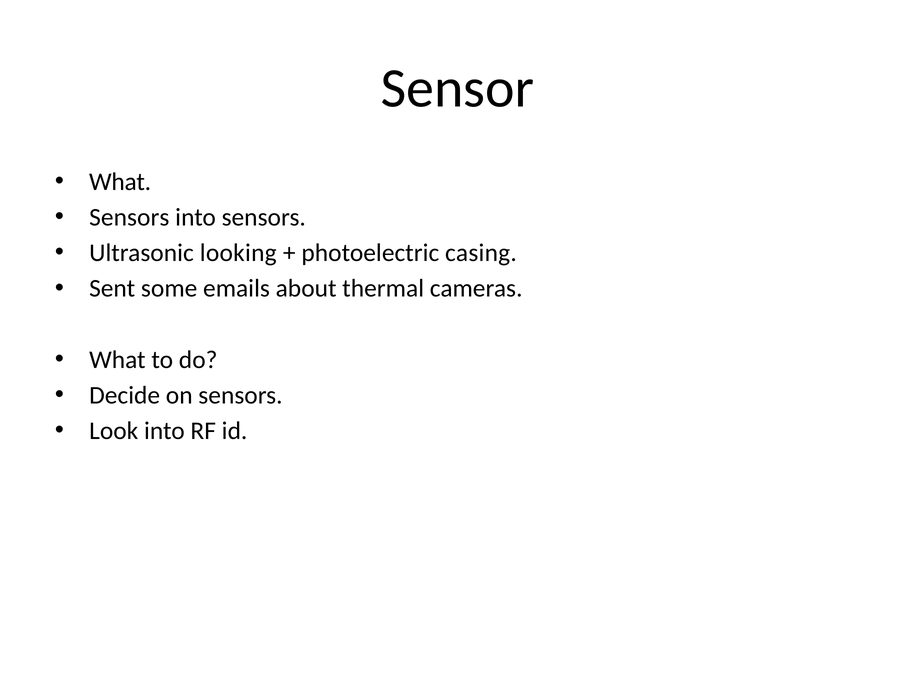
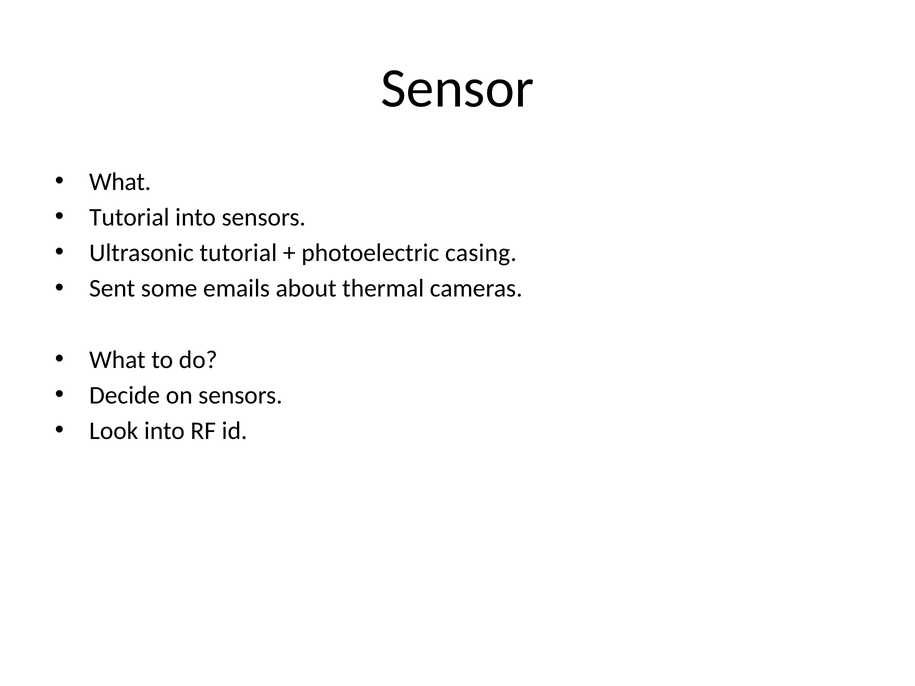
Sensors: Sensors -> Tutorial (129, 217)
Ultrasonic looking: looking -> tutorial (238, 253)
